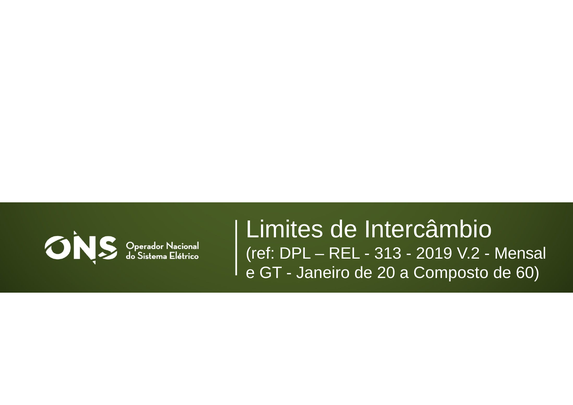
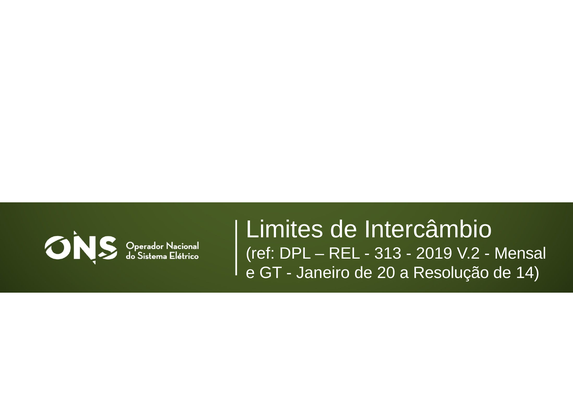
Composto: Composto -> Resolução (451, 273)
60: 60 -> 14 (528, 273)
